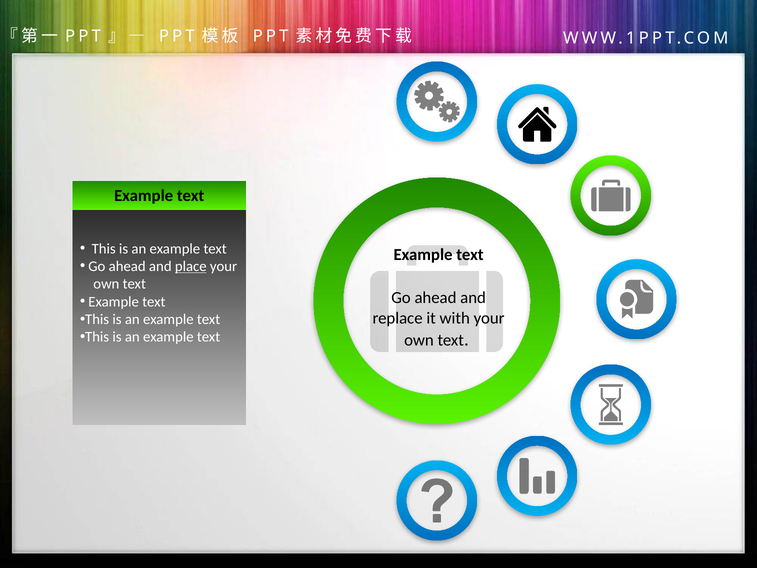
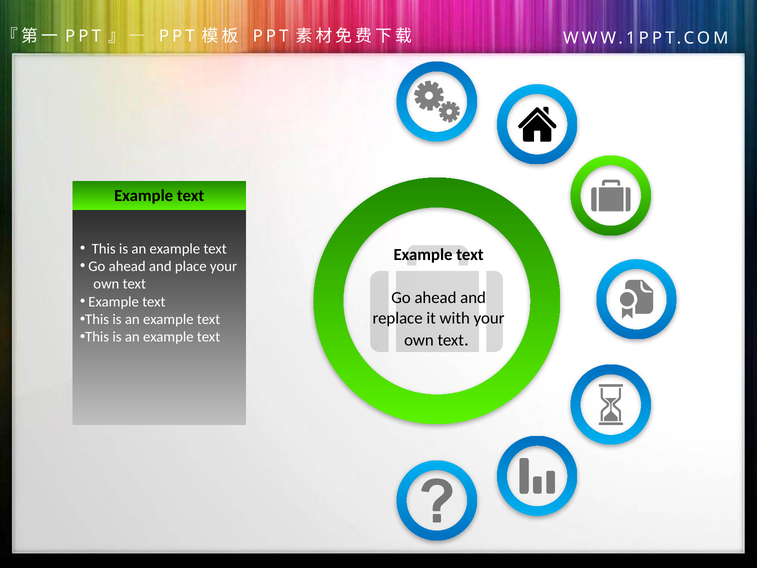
place underline: present -> none (191, 266)
